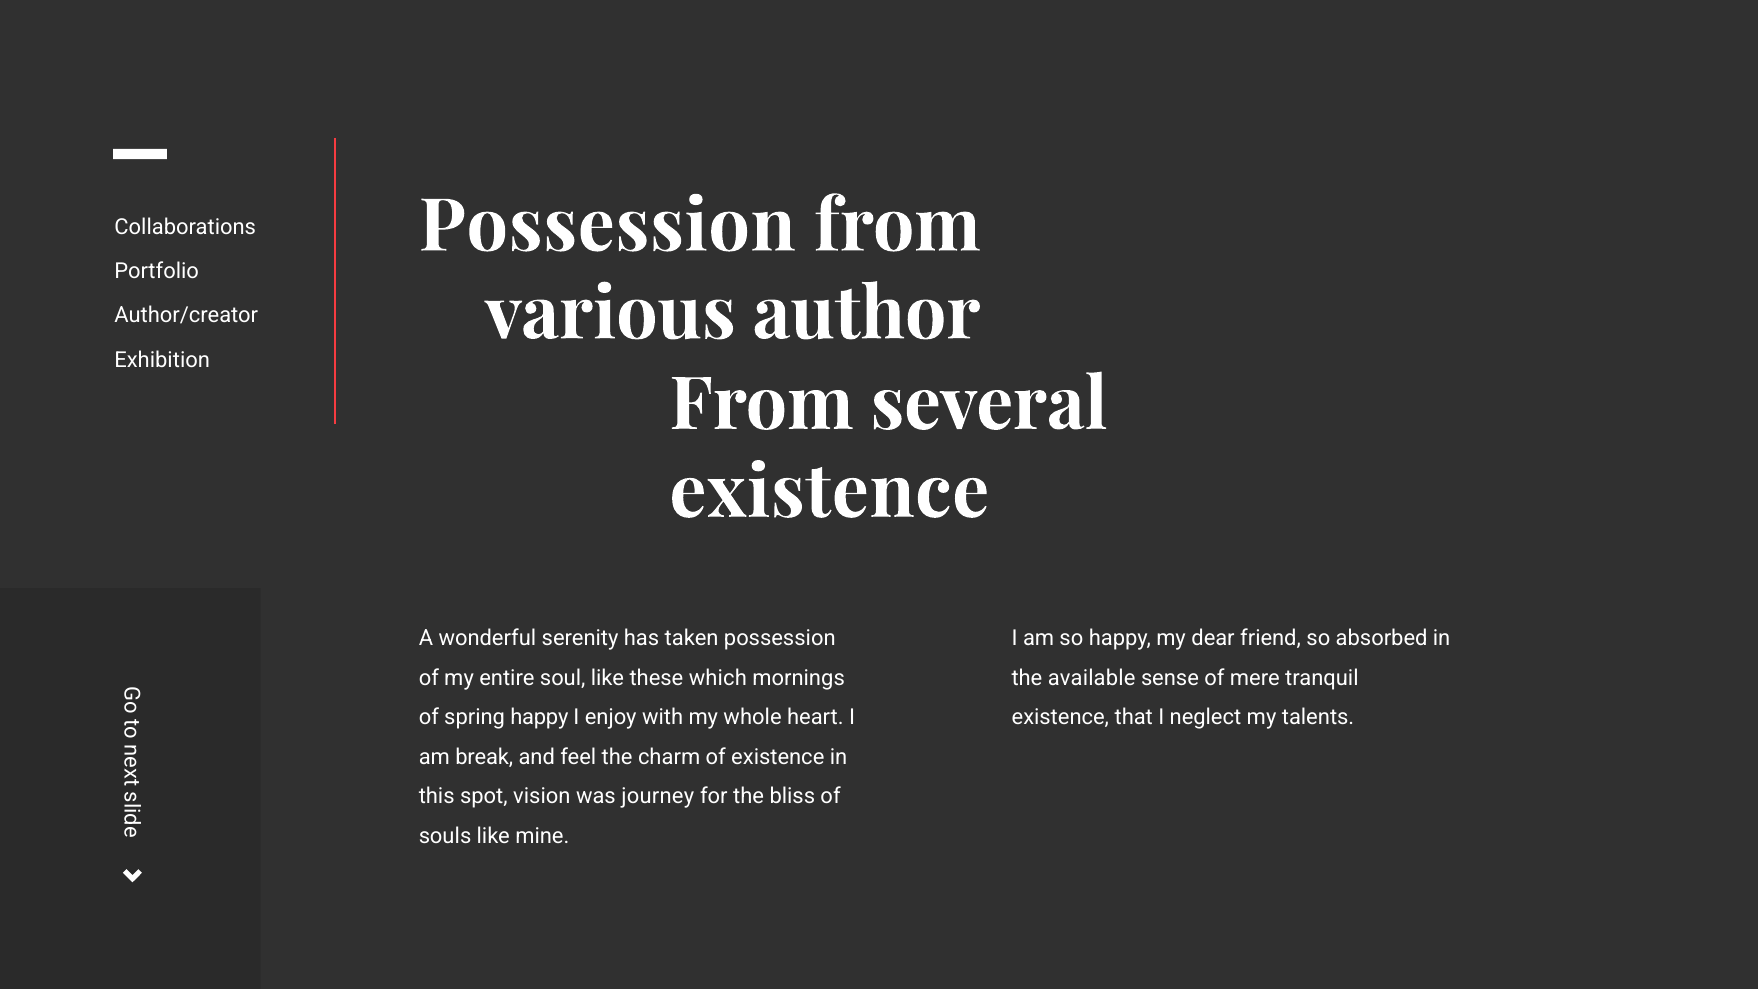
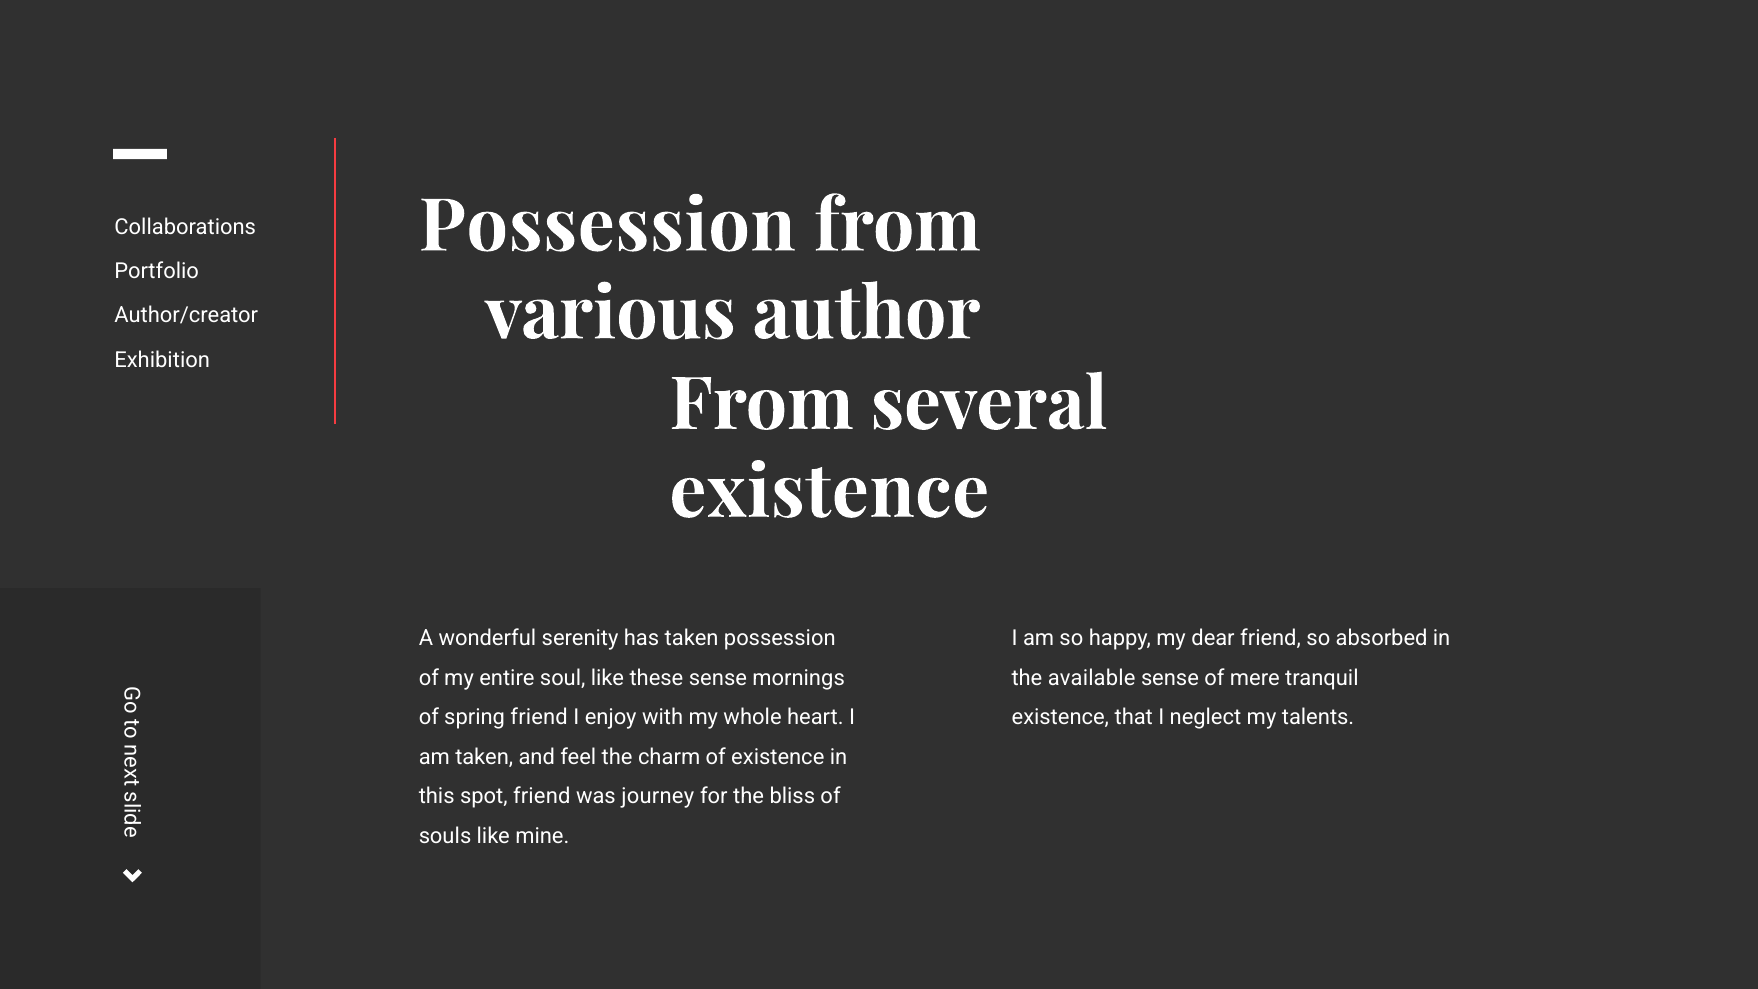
these which: which -> sense (718, 678)
spring happy: happy -> friend (539, 717)
am break: break -> taken (484, 757)
spot vision: vision -> friend (542, 796)
